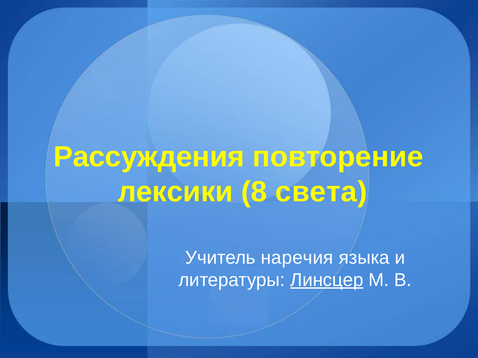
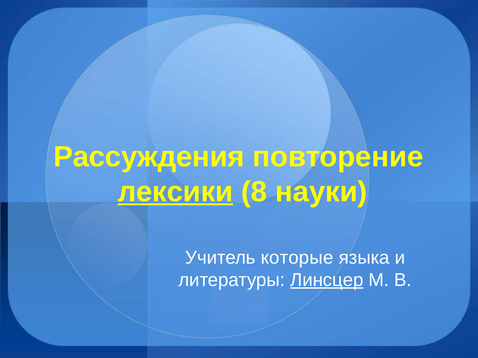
лексики underline: none -> present (175, 192)
света: света -> науки (321, 192)
наречия: наречия -> которые (297, 258)
